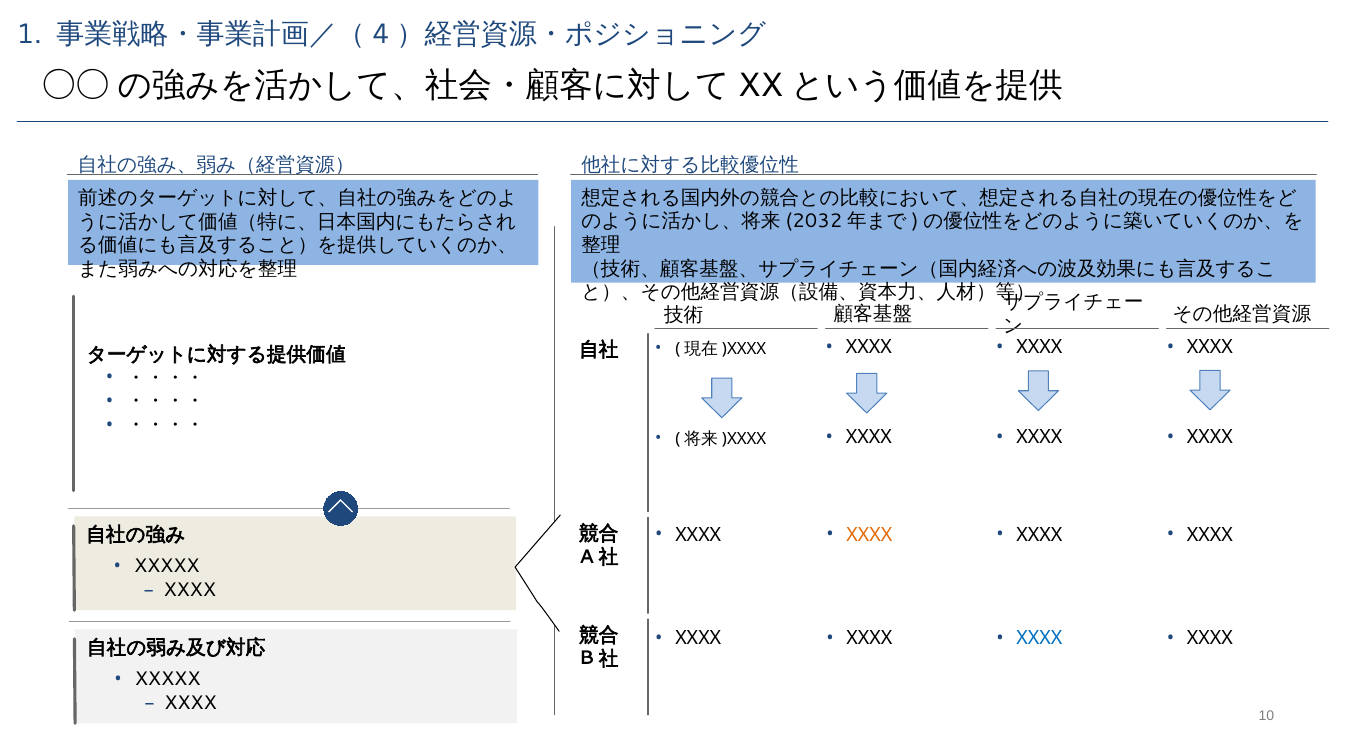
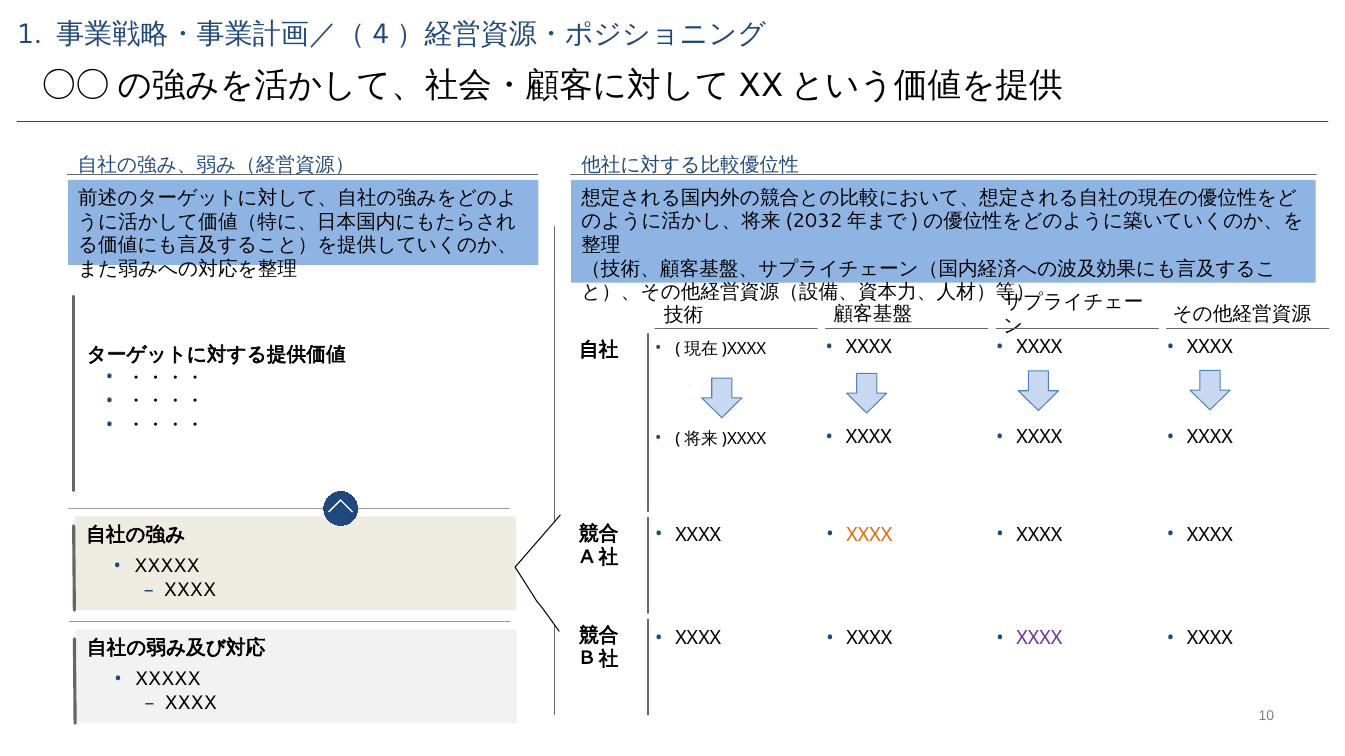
XXXX colour: blue -> purple (1039, 639)
